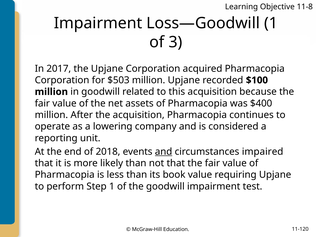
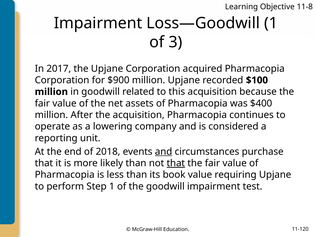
$503: $503 -> $900 (118, 80)
impaired: impaired -> purchase (263, 152)
that underline: none -> present (176, 163)
